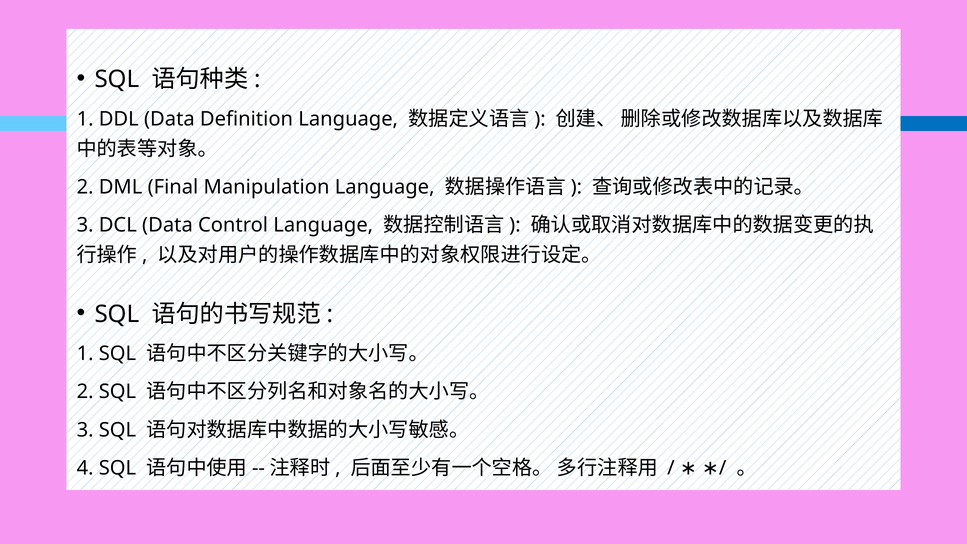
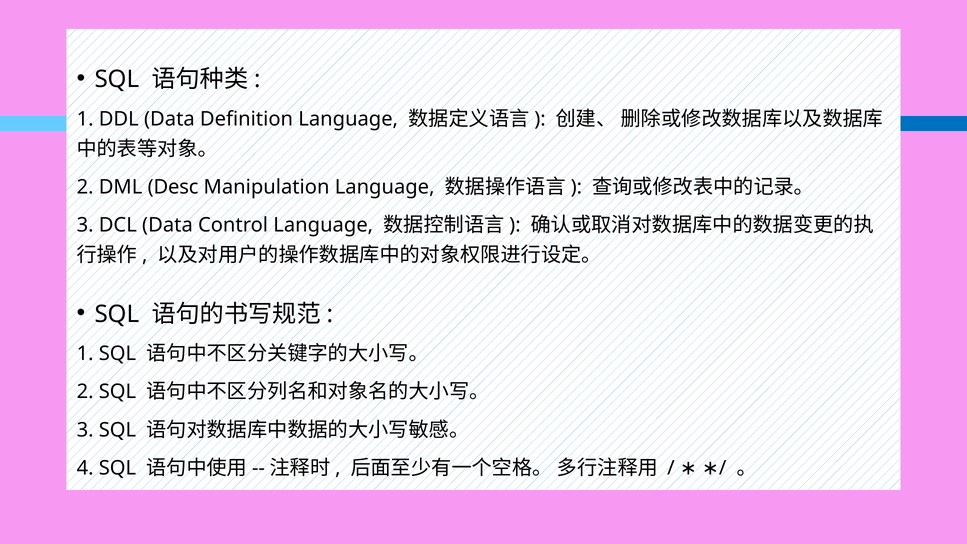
Final: Final -> Desc (173, 187)
